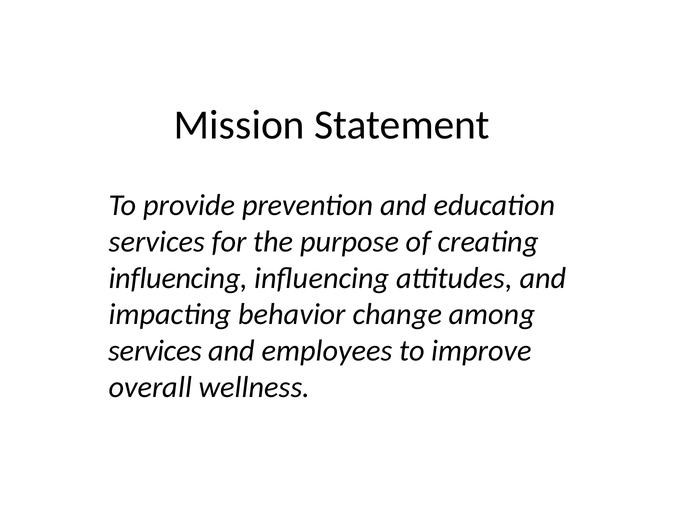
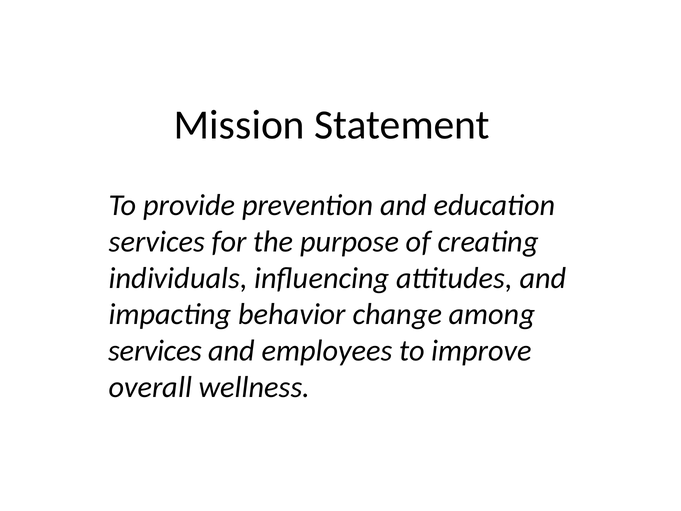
influencing: influencing -> individuals (178, 278)
